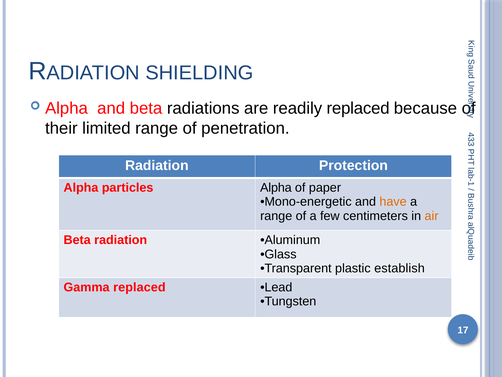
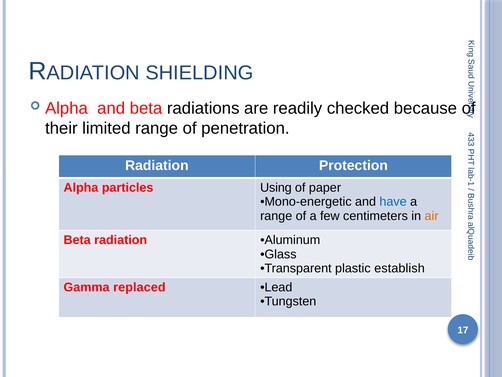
readily replaced: replaced -> checked (358, 108)
particles Alpha: Alpha -> Using (276, 187)
have colour: orange -> blue (393, 202)
